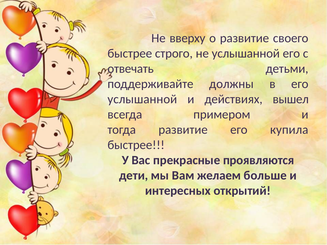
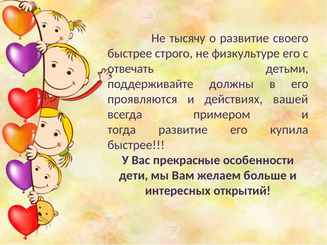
вверху: вверху -> тысячу (187, 38)
не услышанной: услышанной -> физкультуре (246, 53)
услышанной: услышанной -> проявляются (142, 99)
вышел: вышел -> вашей (291, 99)
проявляются: проявляются -> особенности (259, 160)
